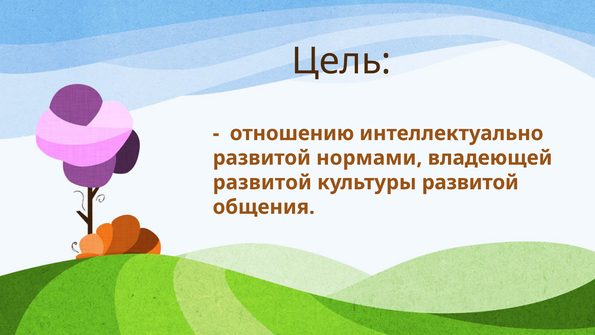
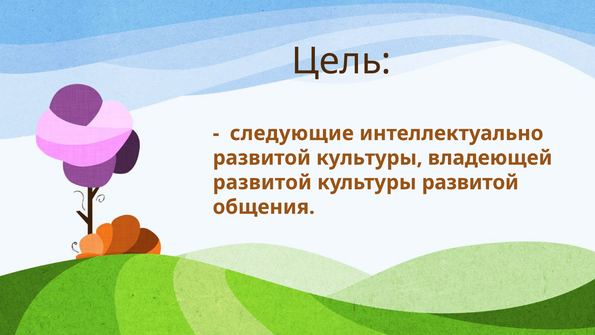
отношению: отношению -> следующие (292, 133)
нормами: нормами -> культуры (369, 158)
